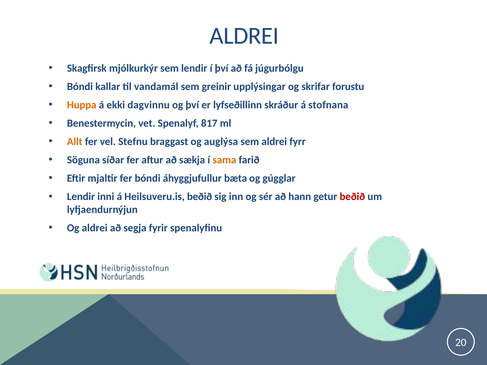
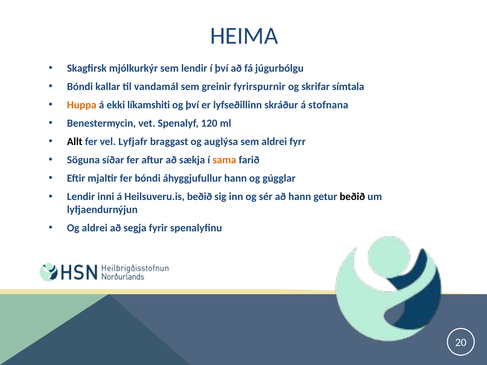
ALDREI: ALDREI -> HEIMA (244, 36)
upplýsingar: upplýsingar -> fyrirspurnir (259, 87)
forustu: forustu -> símtala (348, 87)
dagvinnu: dagvinnu -> líkamshiti (149, 105)
817: 817 -> 120 (209, 123)
Allt colour: orange -> black (75, 142)
Stefnu: Stefnu -> Lyfjafr (133, 142)
áhyggjufullur bæta: bæta -> hann (235, 178)
beðið colour: red -> black (352, 197)
